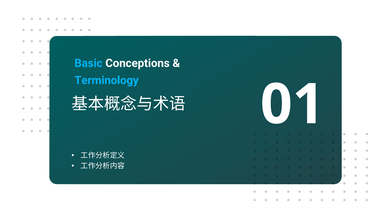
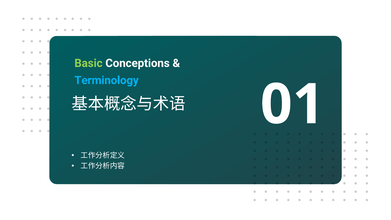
Basic colour: light blue -> light green (88, 63)
